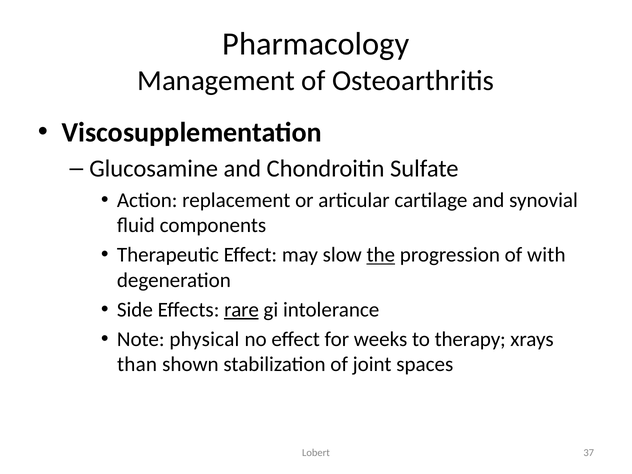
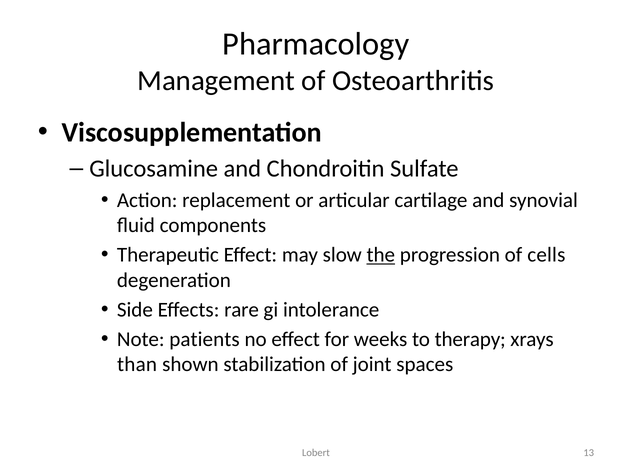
with: with -> cells (546, 255)
rare underline: present -> none (241, 310)
physical: physical -> patients (204, 339)
37: 37 -> 13 (589, 453)
